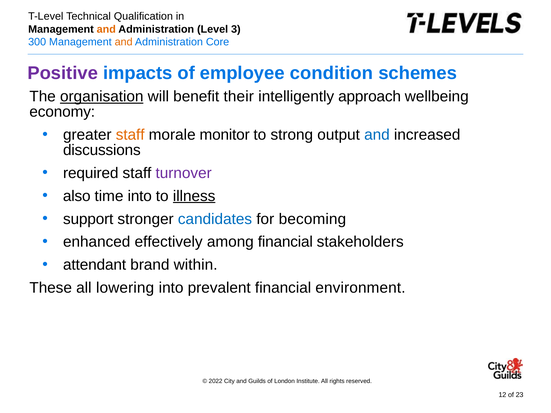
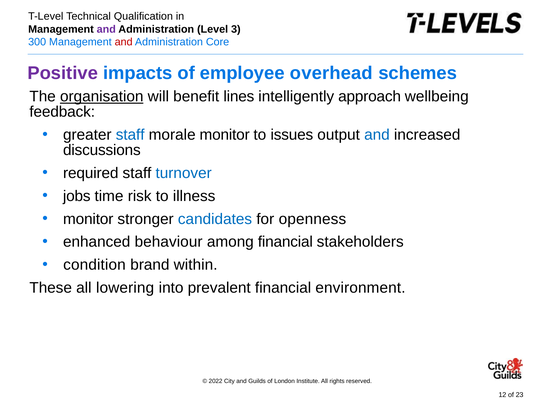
and colour: orange -> purple (106, 29)
and colour: orange -> red (124, 42)
condition: condition -> overhead (331, 73)
their: their -> lines (239, 97)
economy: economy -> feedback (62, 112)
staff colour: orange -> blue (130, 135)
strong: strong -> issues (292, 135)
turnover colour: purple -> blue (184, 173)
also: also -> jobs (77, 196)
time into: into -> risk (140, 196)
illness underline: present -> none (194, 196)
support: support -> monitor (88, 219)
becoming: becoming -> openness (312, 219)
effectively: effectively -> behaviour (169, 242)
attendant: attendant -> condition (94, 265)
